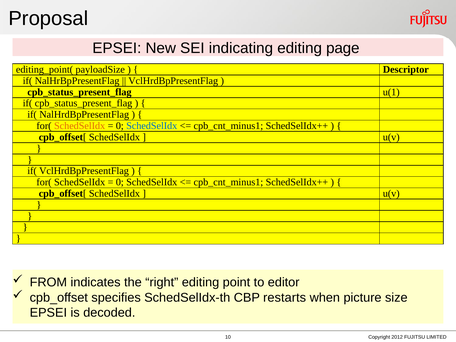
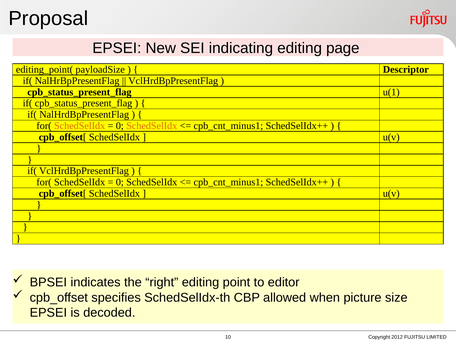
SchedSelIdx colour: blue -> orange (152, 126)
FROM: FROM -> BPSEI (48, 282)
restarts: restarts -> allowed (285, 298)
